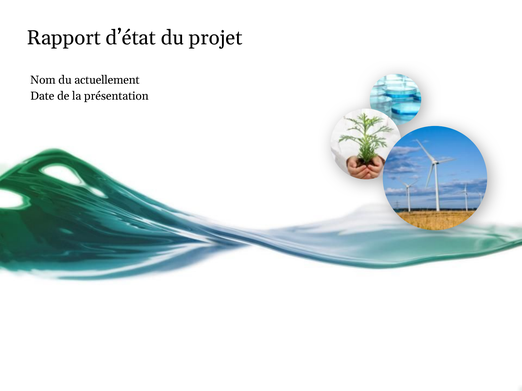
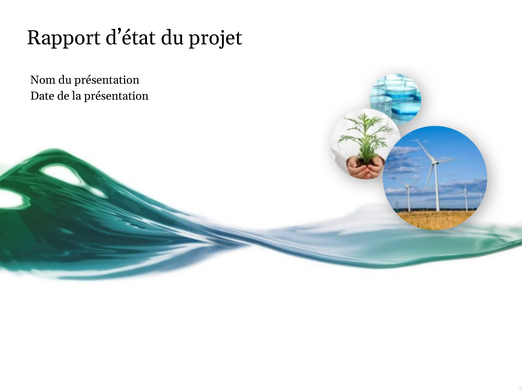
du actuellement: actuellement -> présentation (107, 80)
